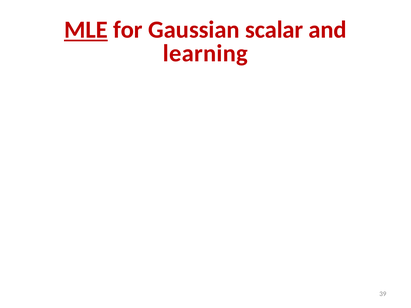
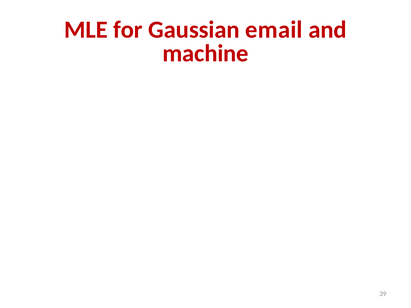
MLE underline: present -> none (86, 30)
scalar: scalar -> email (274, 30)
learning: learning -> machine (206, 53)
